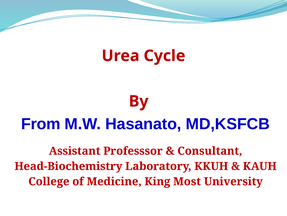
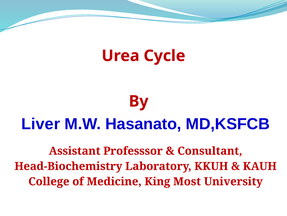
From: From -> Liver (41, 124)
